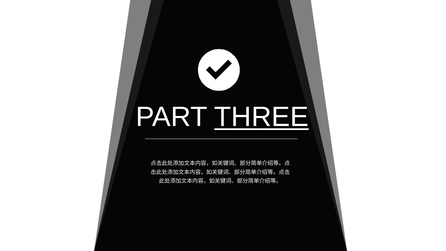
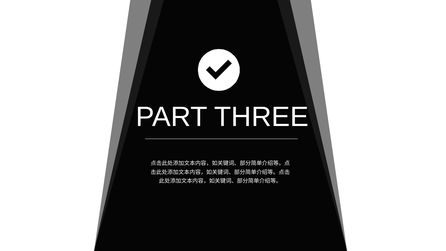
THREE underline: present -> none (261, 117)
